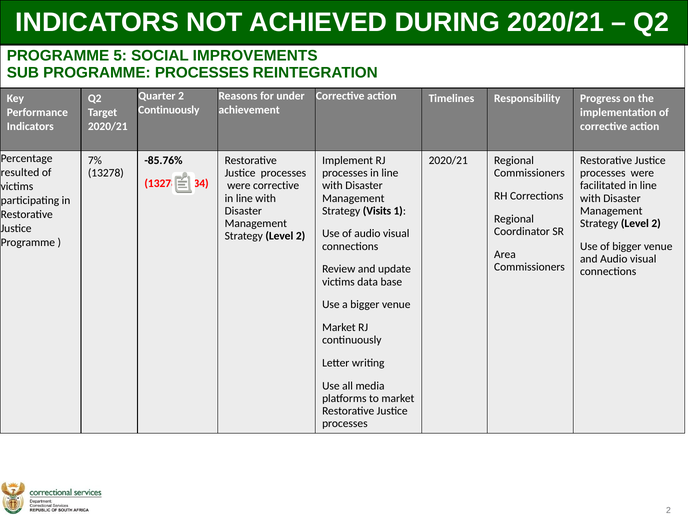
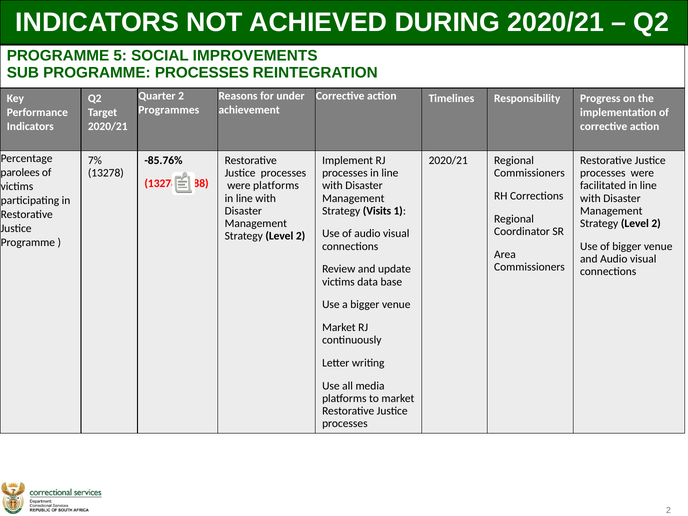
Continuously: Continuously -> Programmes (169, 110)
resulted: resulted -> parolees (20, 173)
13278/6934: 13278/6934 -> 13278/1788 (177, 183)
were corrective: corrective -> platforms (276, 186)
